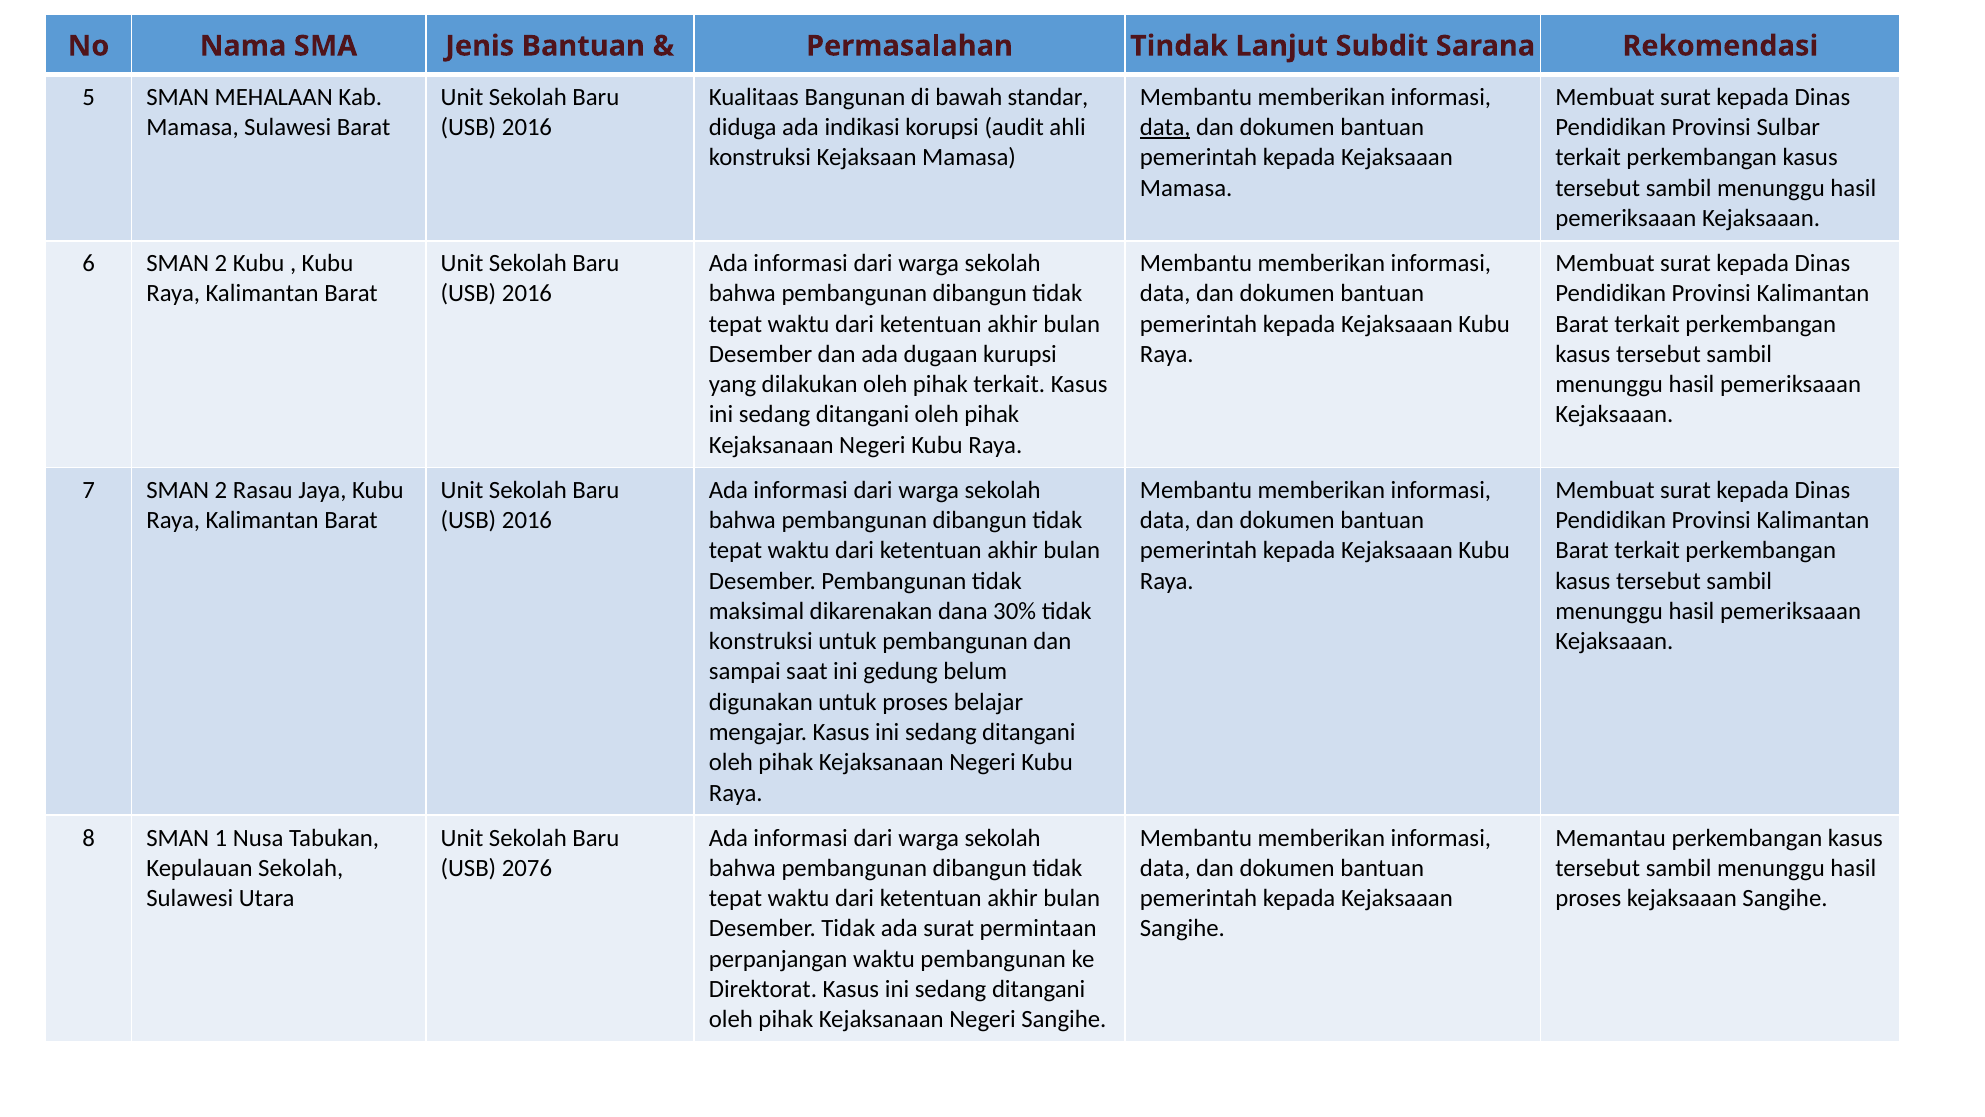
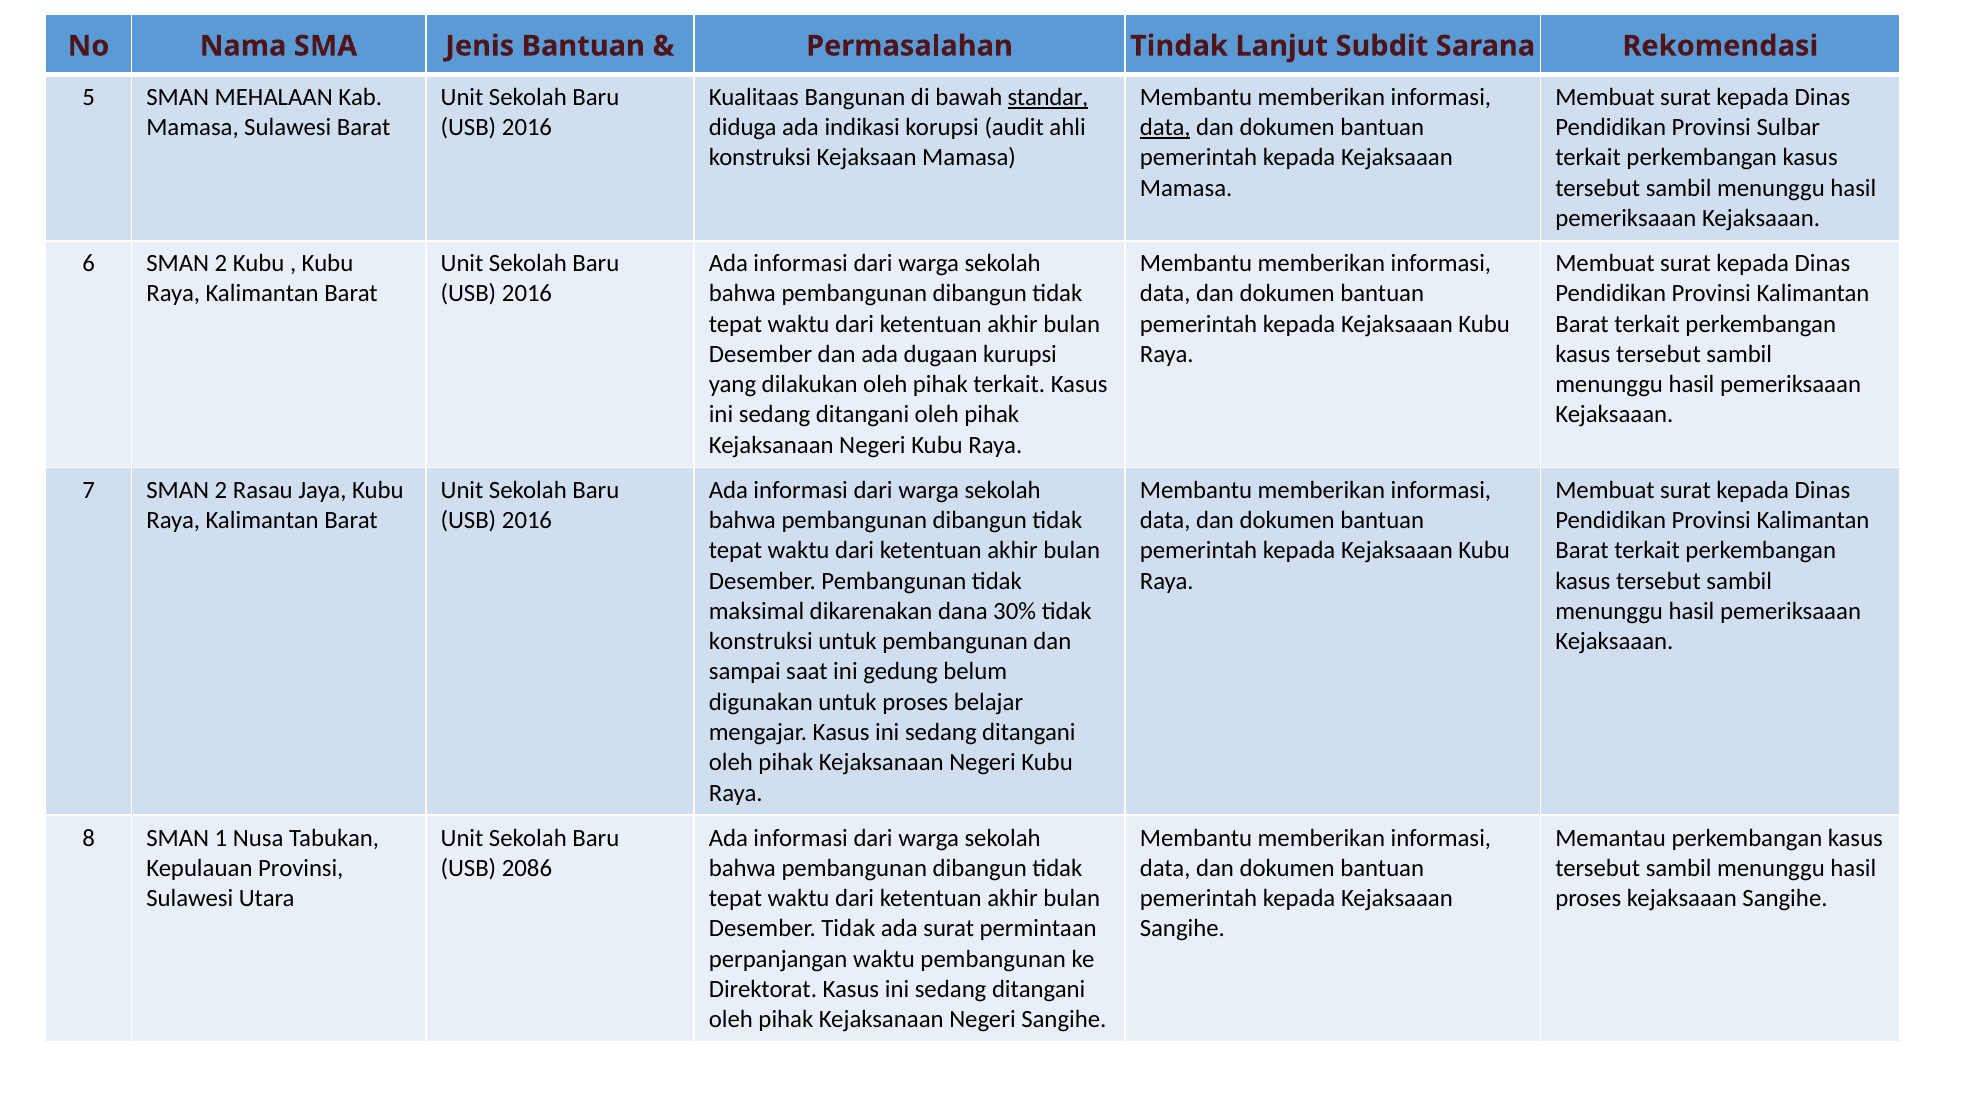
standar underline: none -> present (1048, 97)
Kepulauan Sekolah: Sekolah -> Provinsi (301, 868)
2076: 2076 -> 2086 (527, 868)
